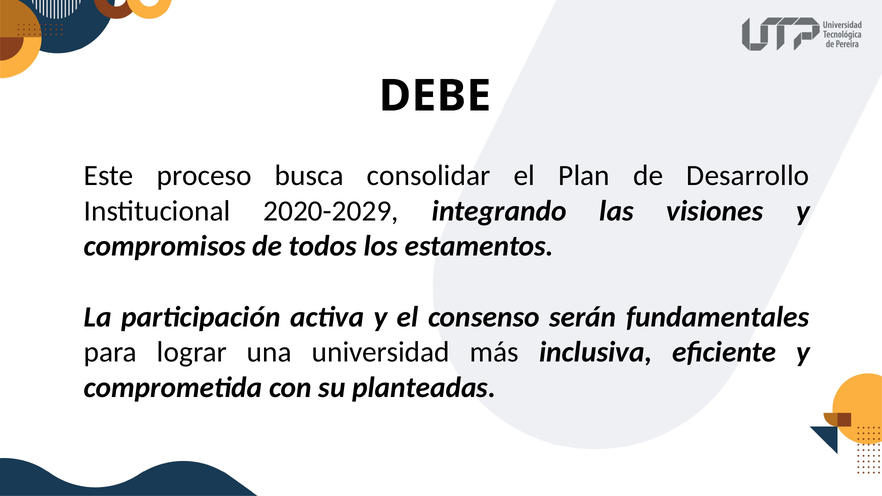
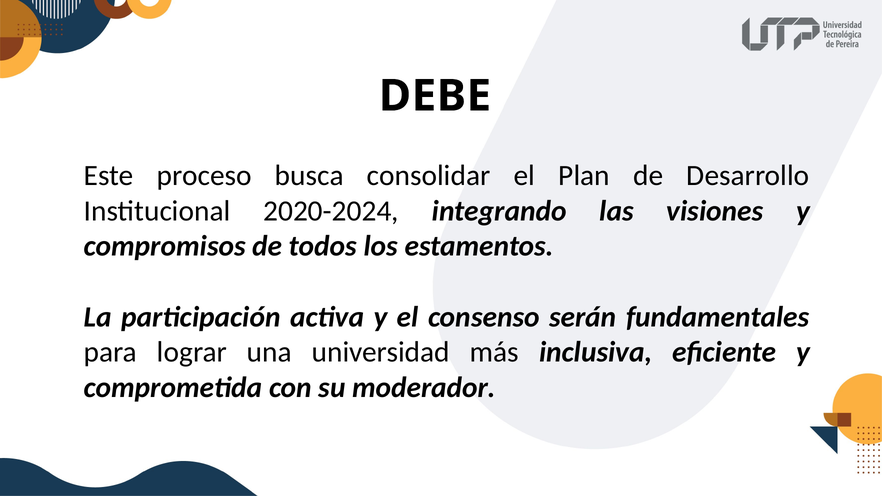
2020-2029: 2020-2029 -> 2020-2024 (331, 211)
planteadas: planteadas -> moderador (424, 387)
